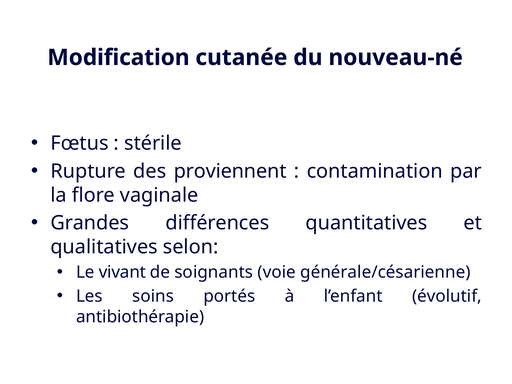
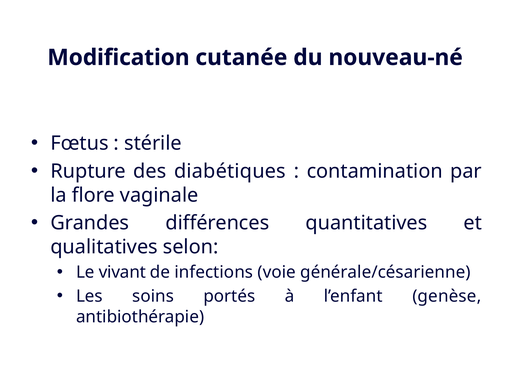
proviennent: proviennent -> diabétiques (230, 171)
soignants: soignants -> infections (214, 272)
évolutif: évolutif -> genèse (447, 296)
